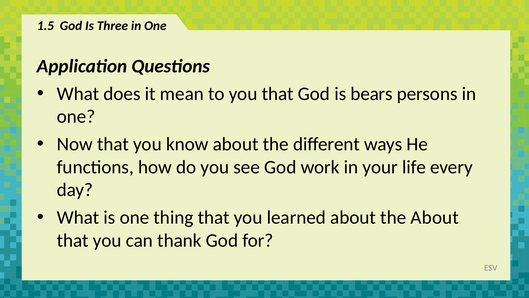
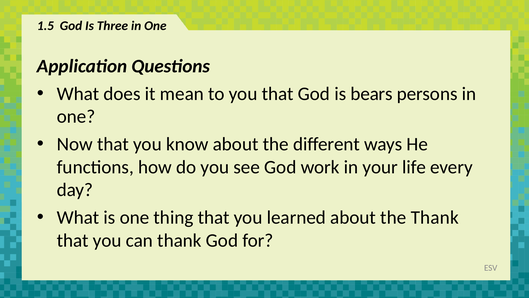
the About: About -> Thank (435, 218)
